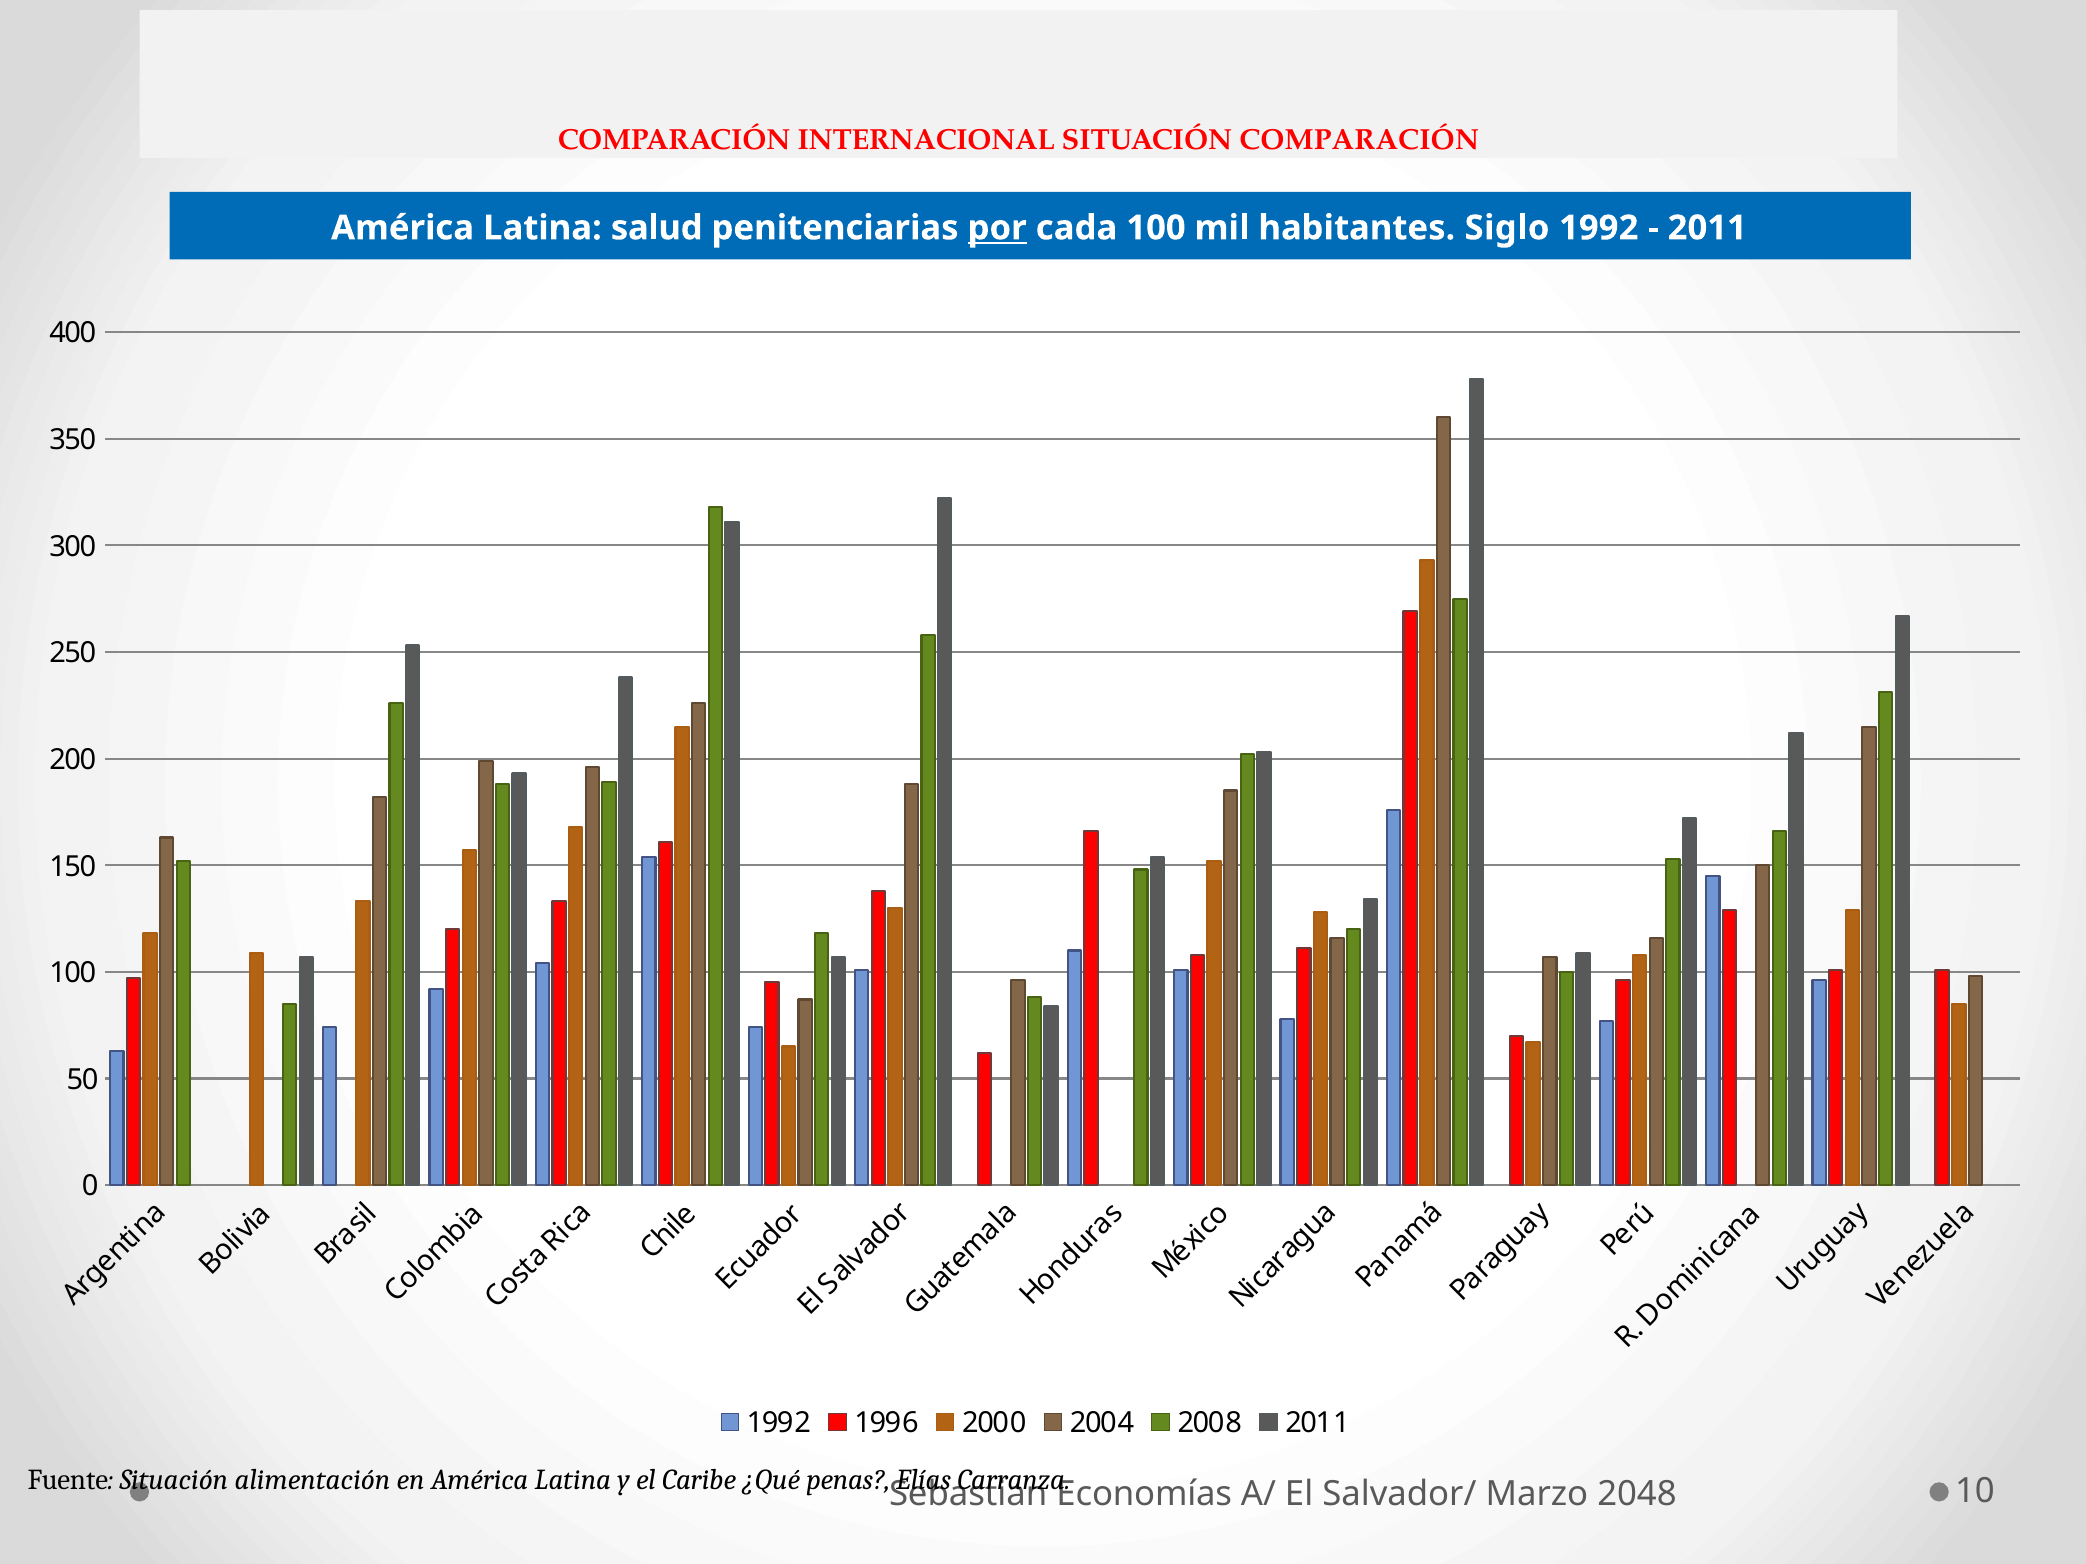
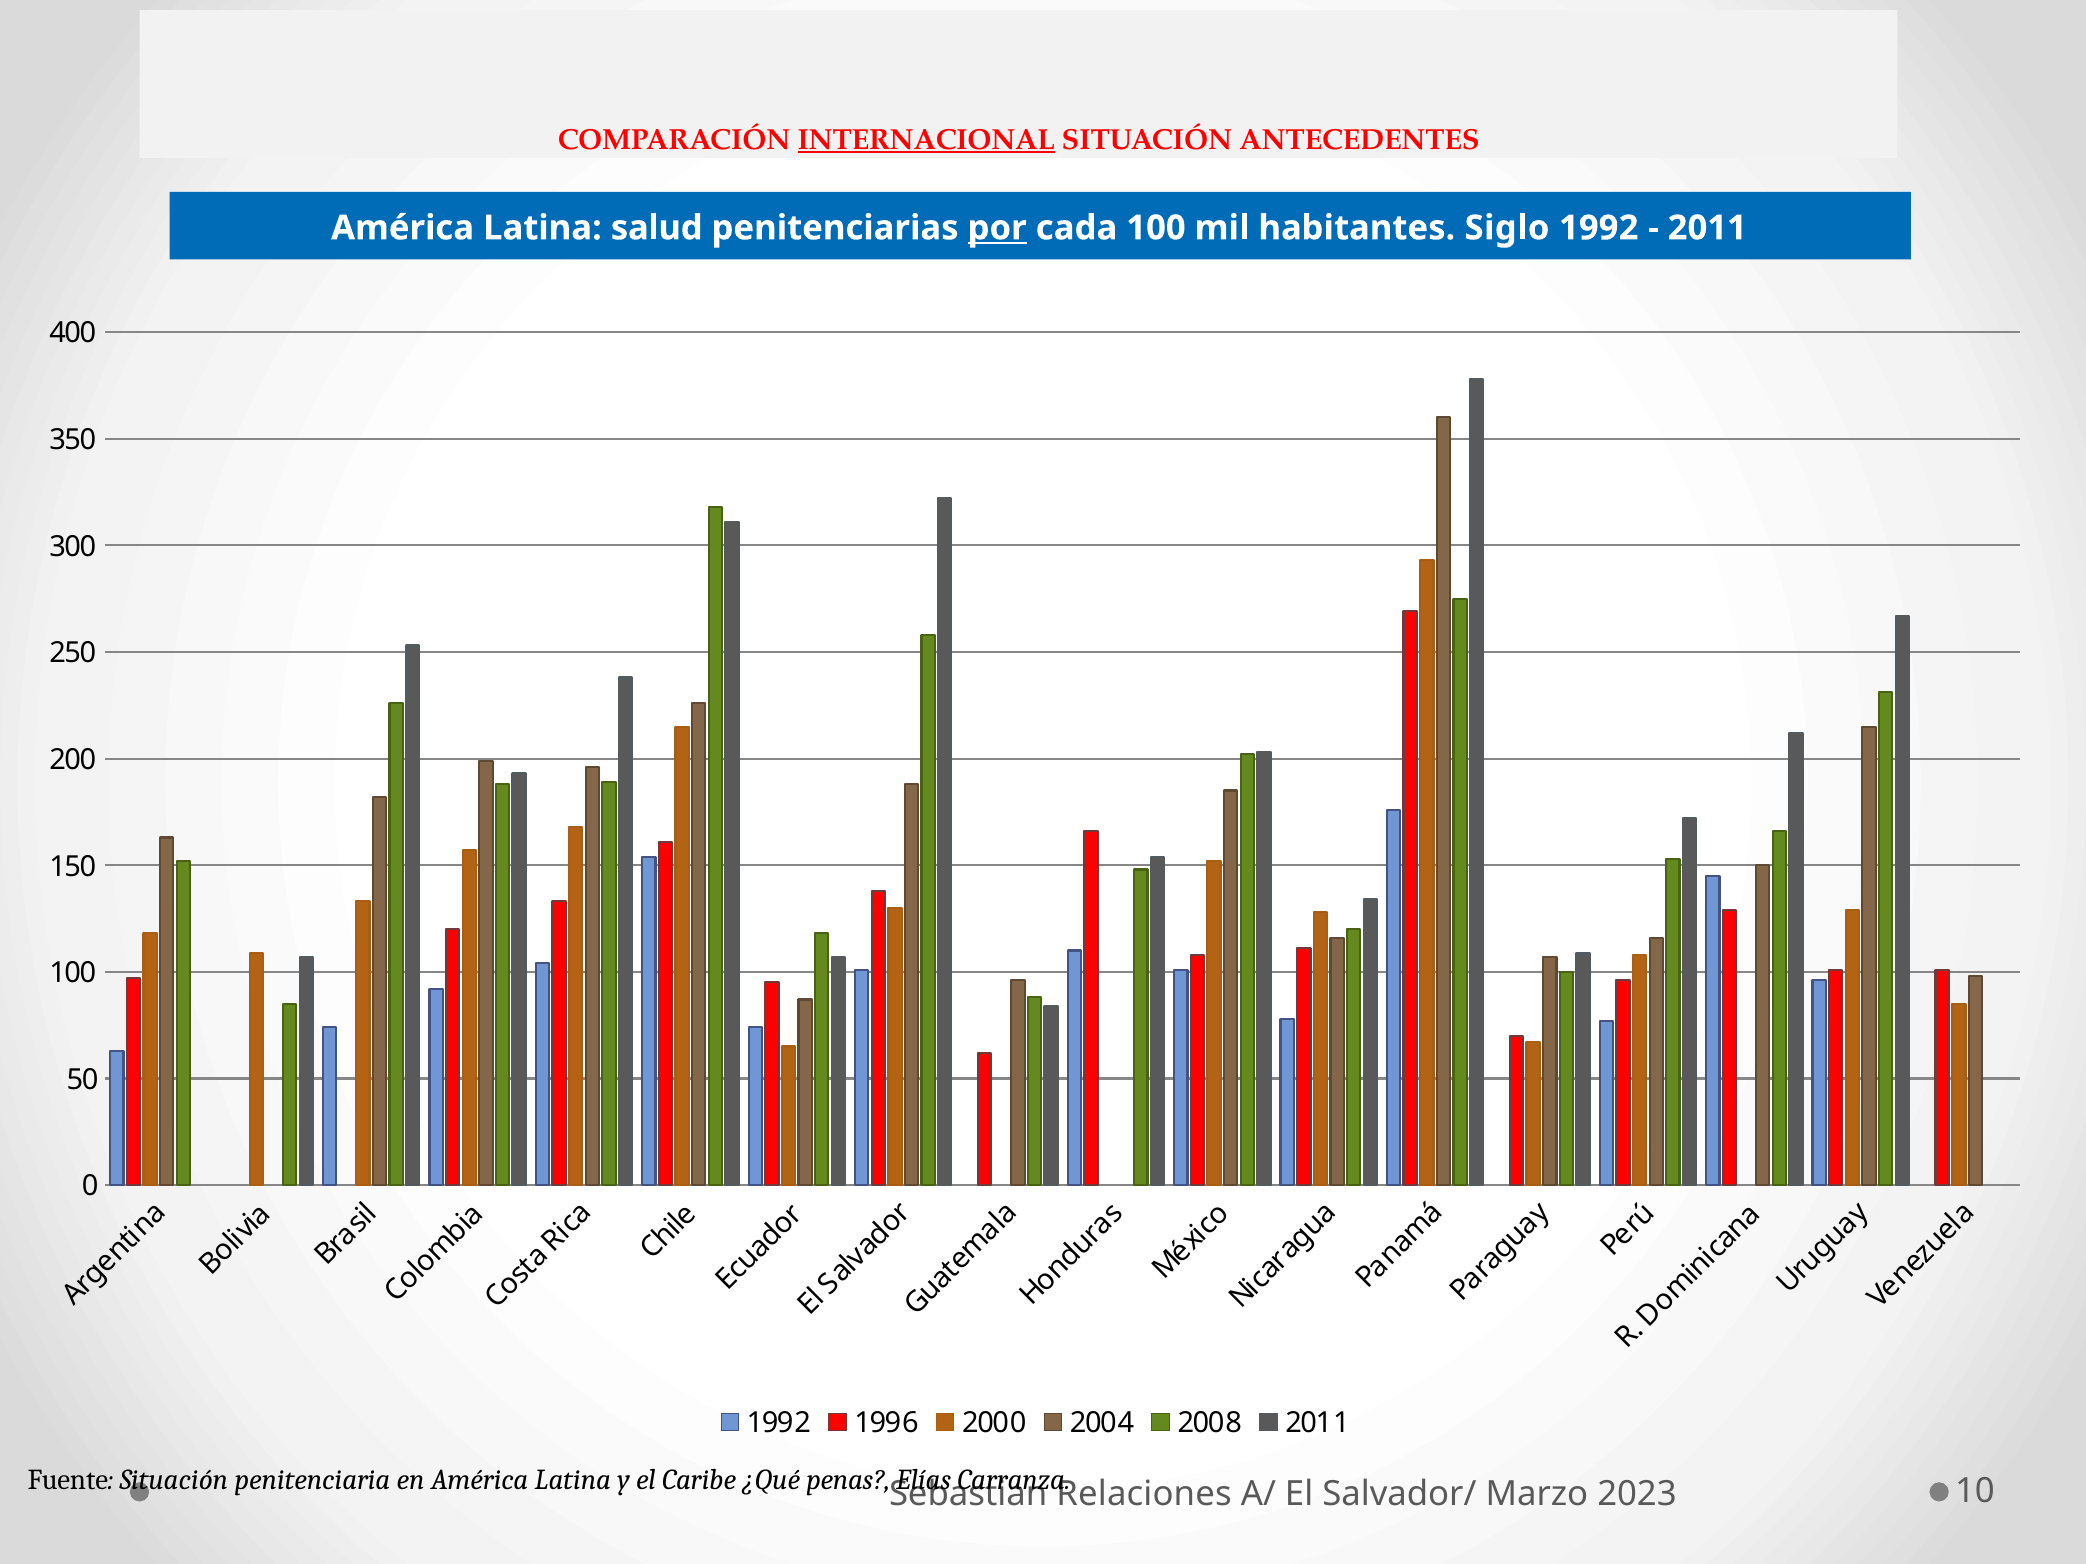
INTERNACIONAL underline: none -> present (926, 140)
SITUACIÓN COMPARACIÓN: COMPARACIÓN -> ANTECEDENTES (1359, 140)
alimentación: alimentación -> penitenciaria (313, 1480)
Economías: Economías -> Relaciones (1144, 1494)
2048: 2048 -> 2023 (1637, 1494)
